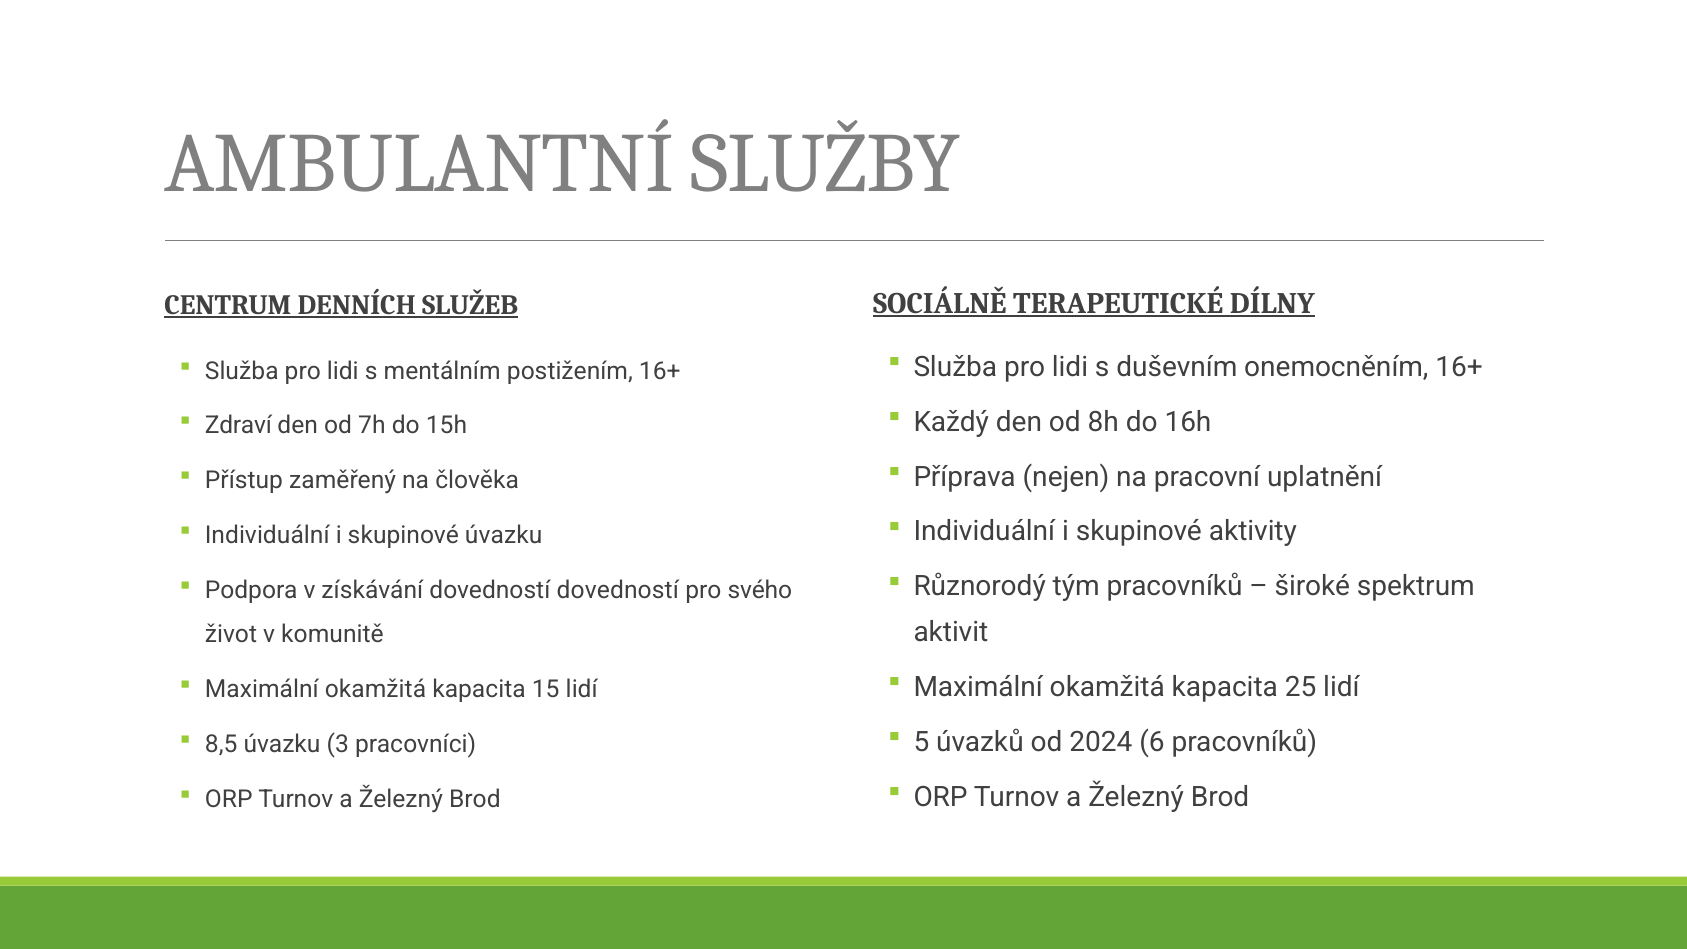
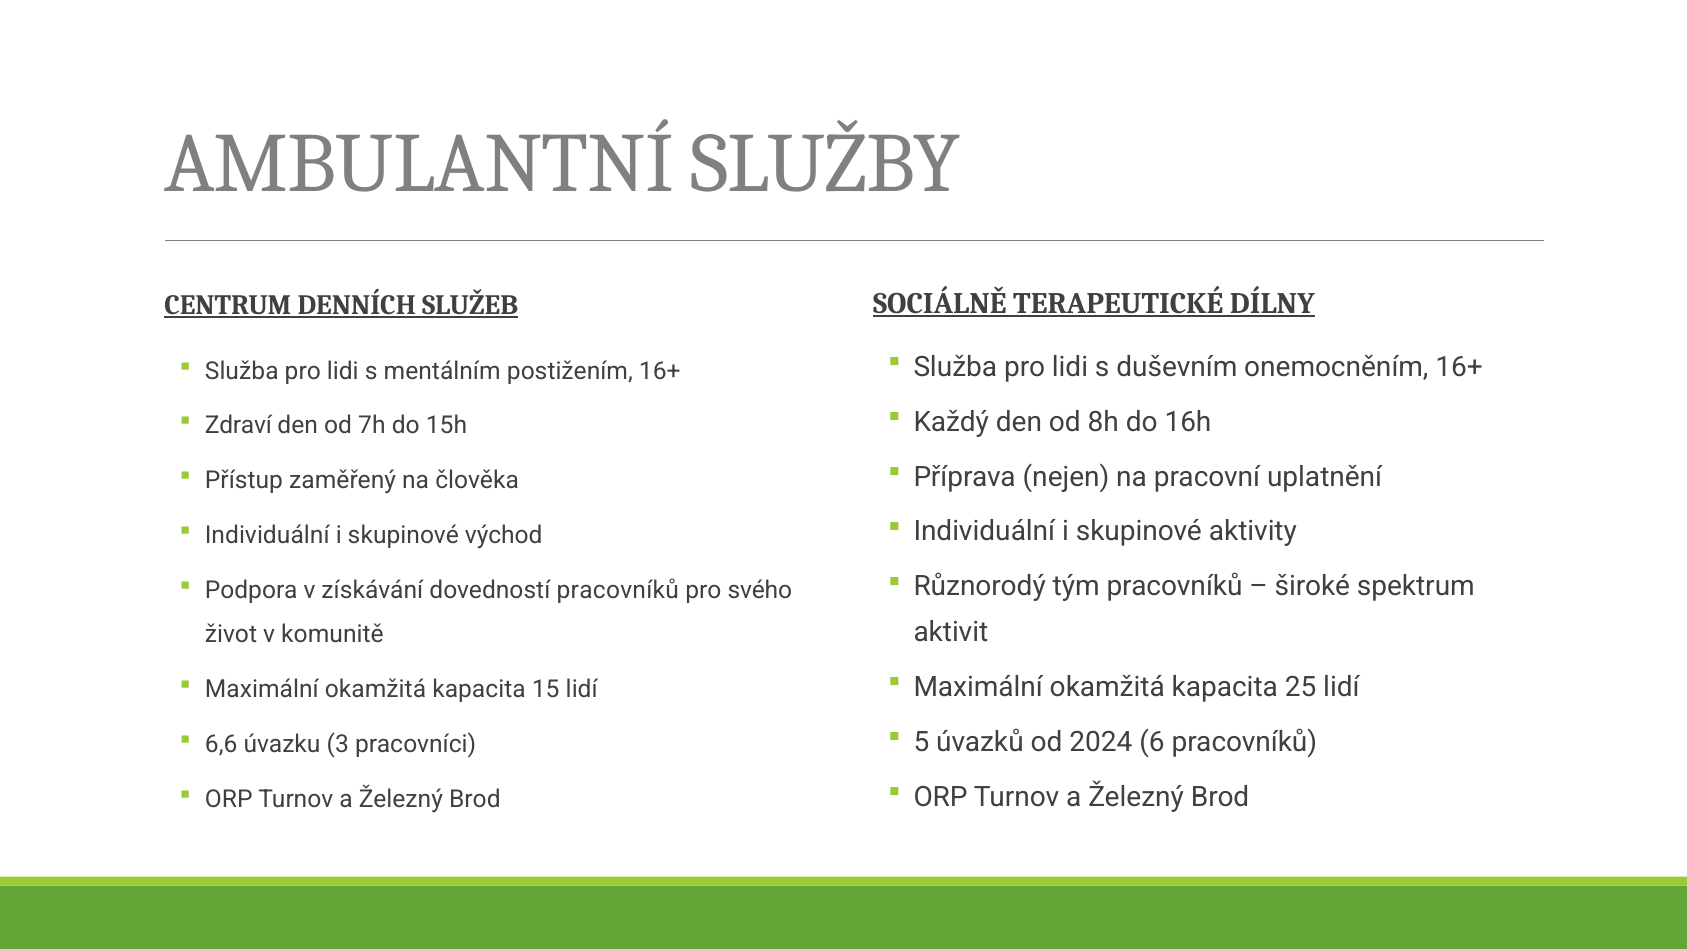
skupinové úvazku: úvazku -> východ (504, 535)
dovedností dovedností: dovedností -> pracovníků (618, 590)
8,5: 8,5 -> 6,6 (221, 744)
